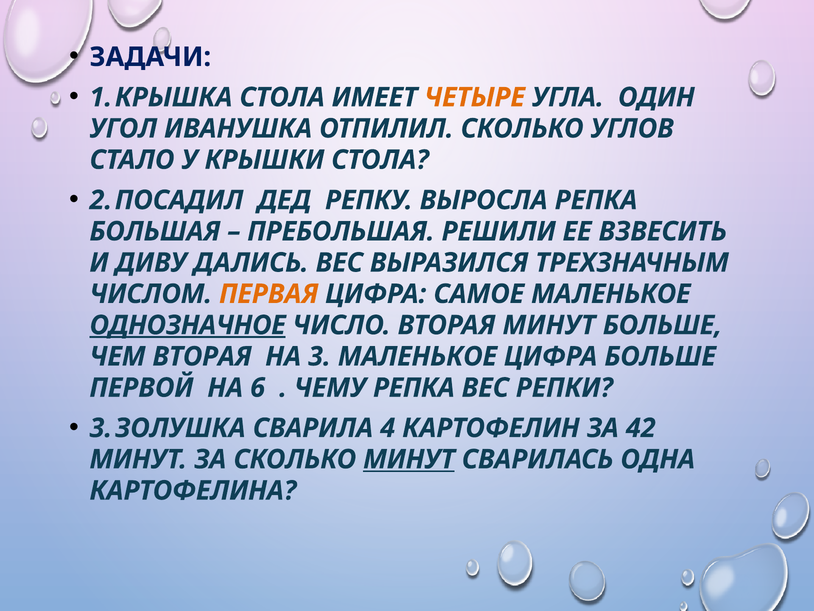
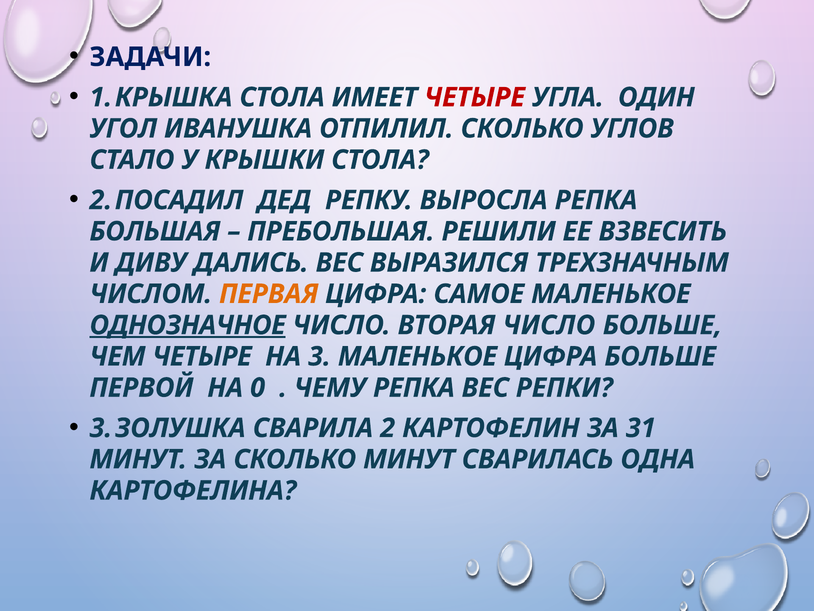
ЧЕТЫРЕ colour: orange -> red (475, 97)
ВТОРАЯ МИНУТ: МИНУТ -> ЧИСЛО (549, 325)
ЧЕМ ВТОРАЯ: ВТОРАЯ -> ЧЕТЫРЕ (202, 356)
6: 6 -> 0 (258, 387)
4: 4 -> 2 (388, 428)
42: 42 -> 31 (641, 428)
МИНУТ underline: present -> none (409, 459)
